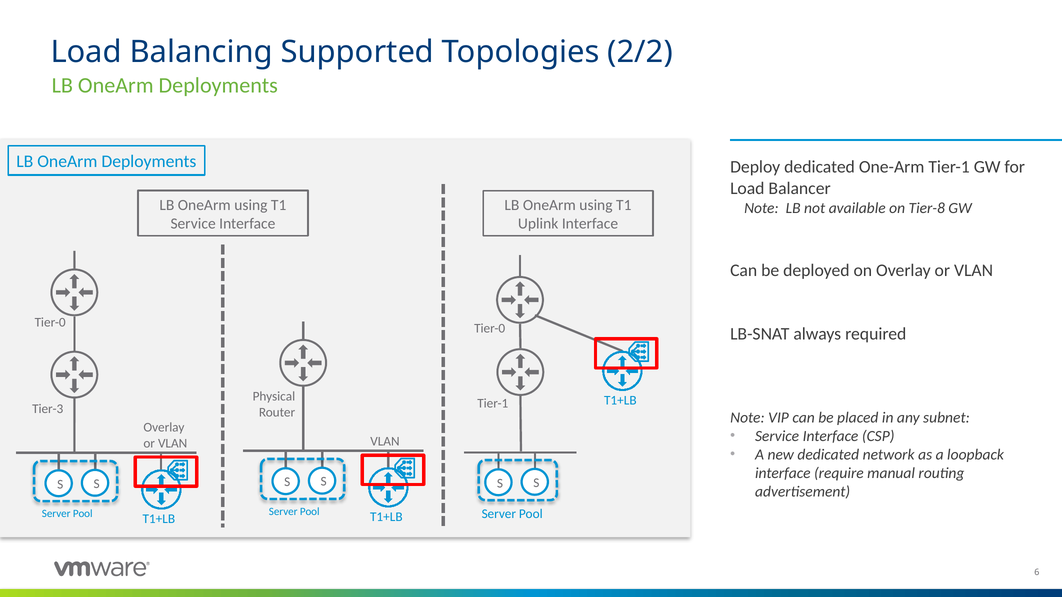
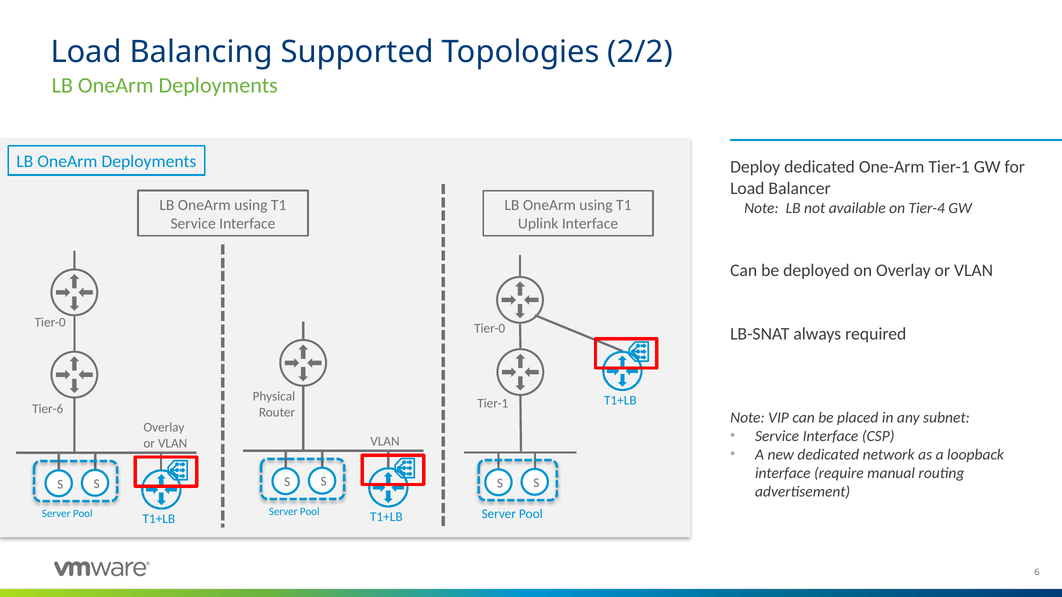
Tier-8: Tier-8 -> Tier-4 (927, 208)
Tier-3: Tier-3 -> Tier-6 (48, 409)
